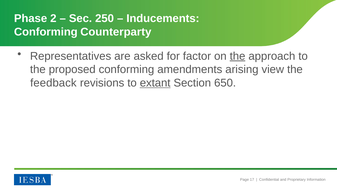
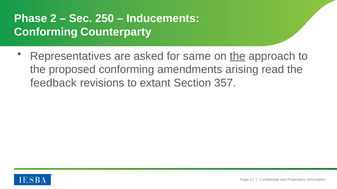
factor: factor -> same (197, 56)
view: view -> read (273, 70)
extant underline: present -> none (155, 83)
650: 650 -> 357 (225, 83)
